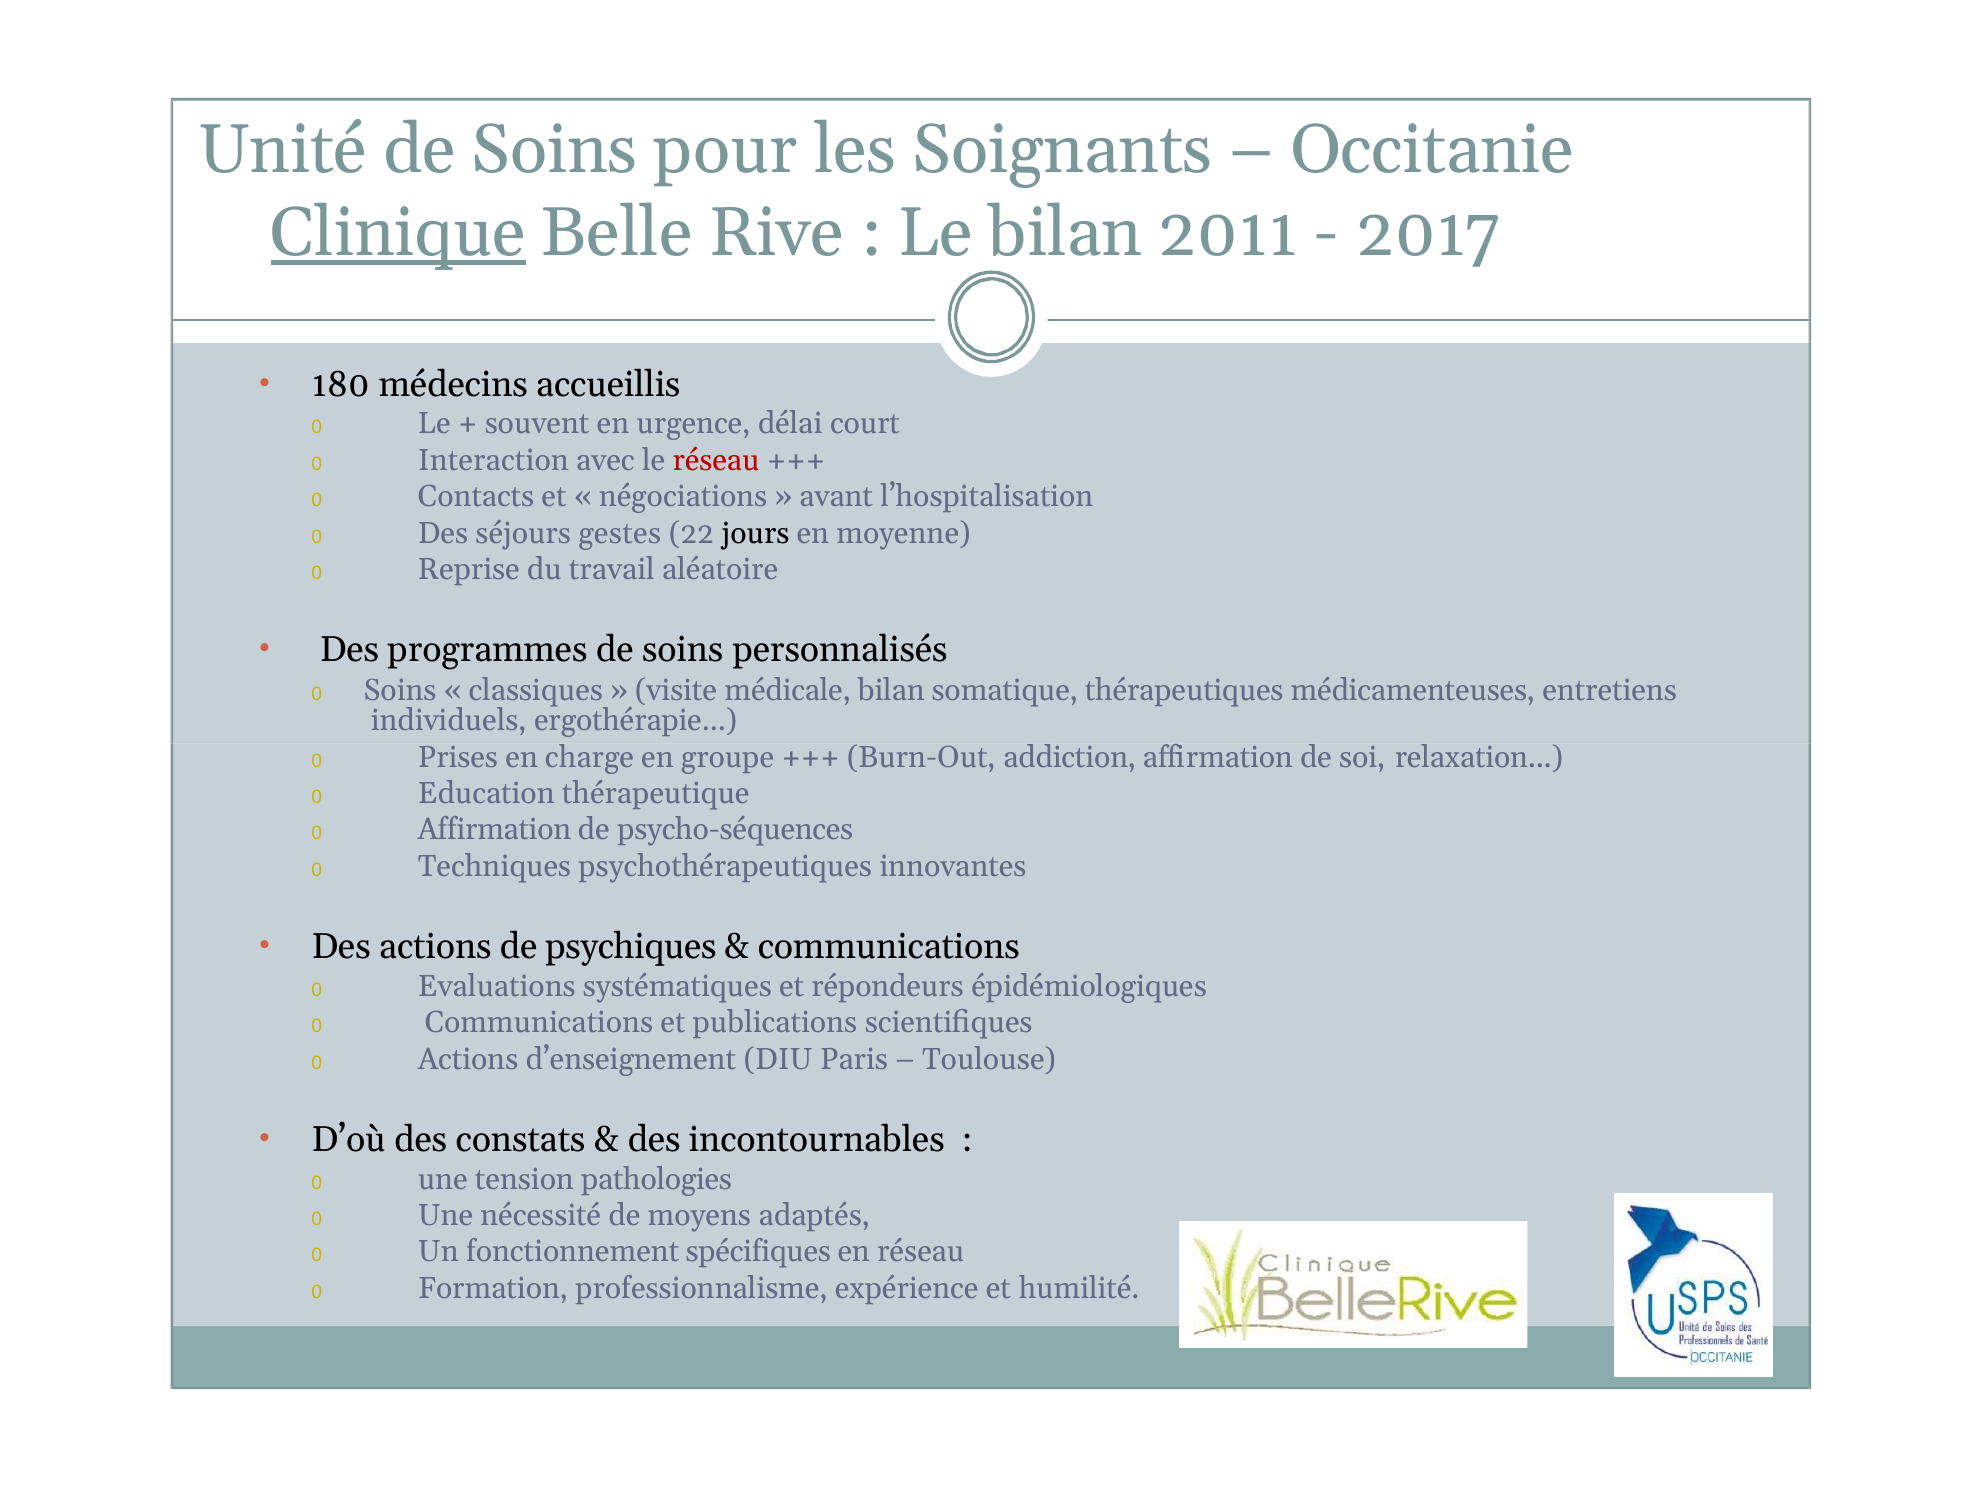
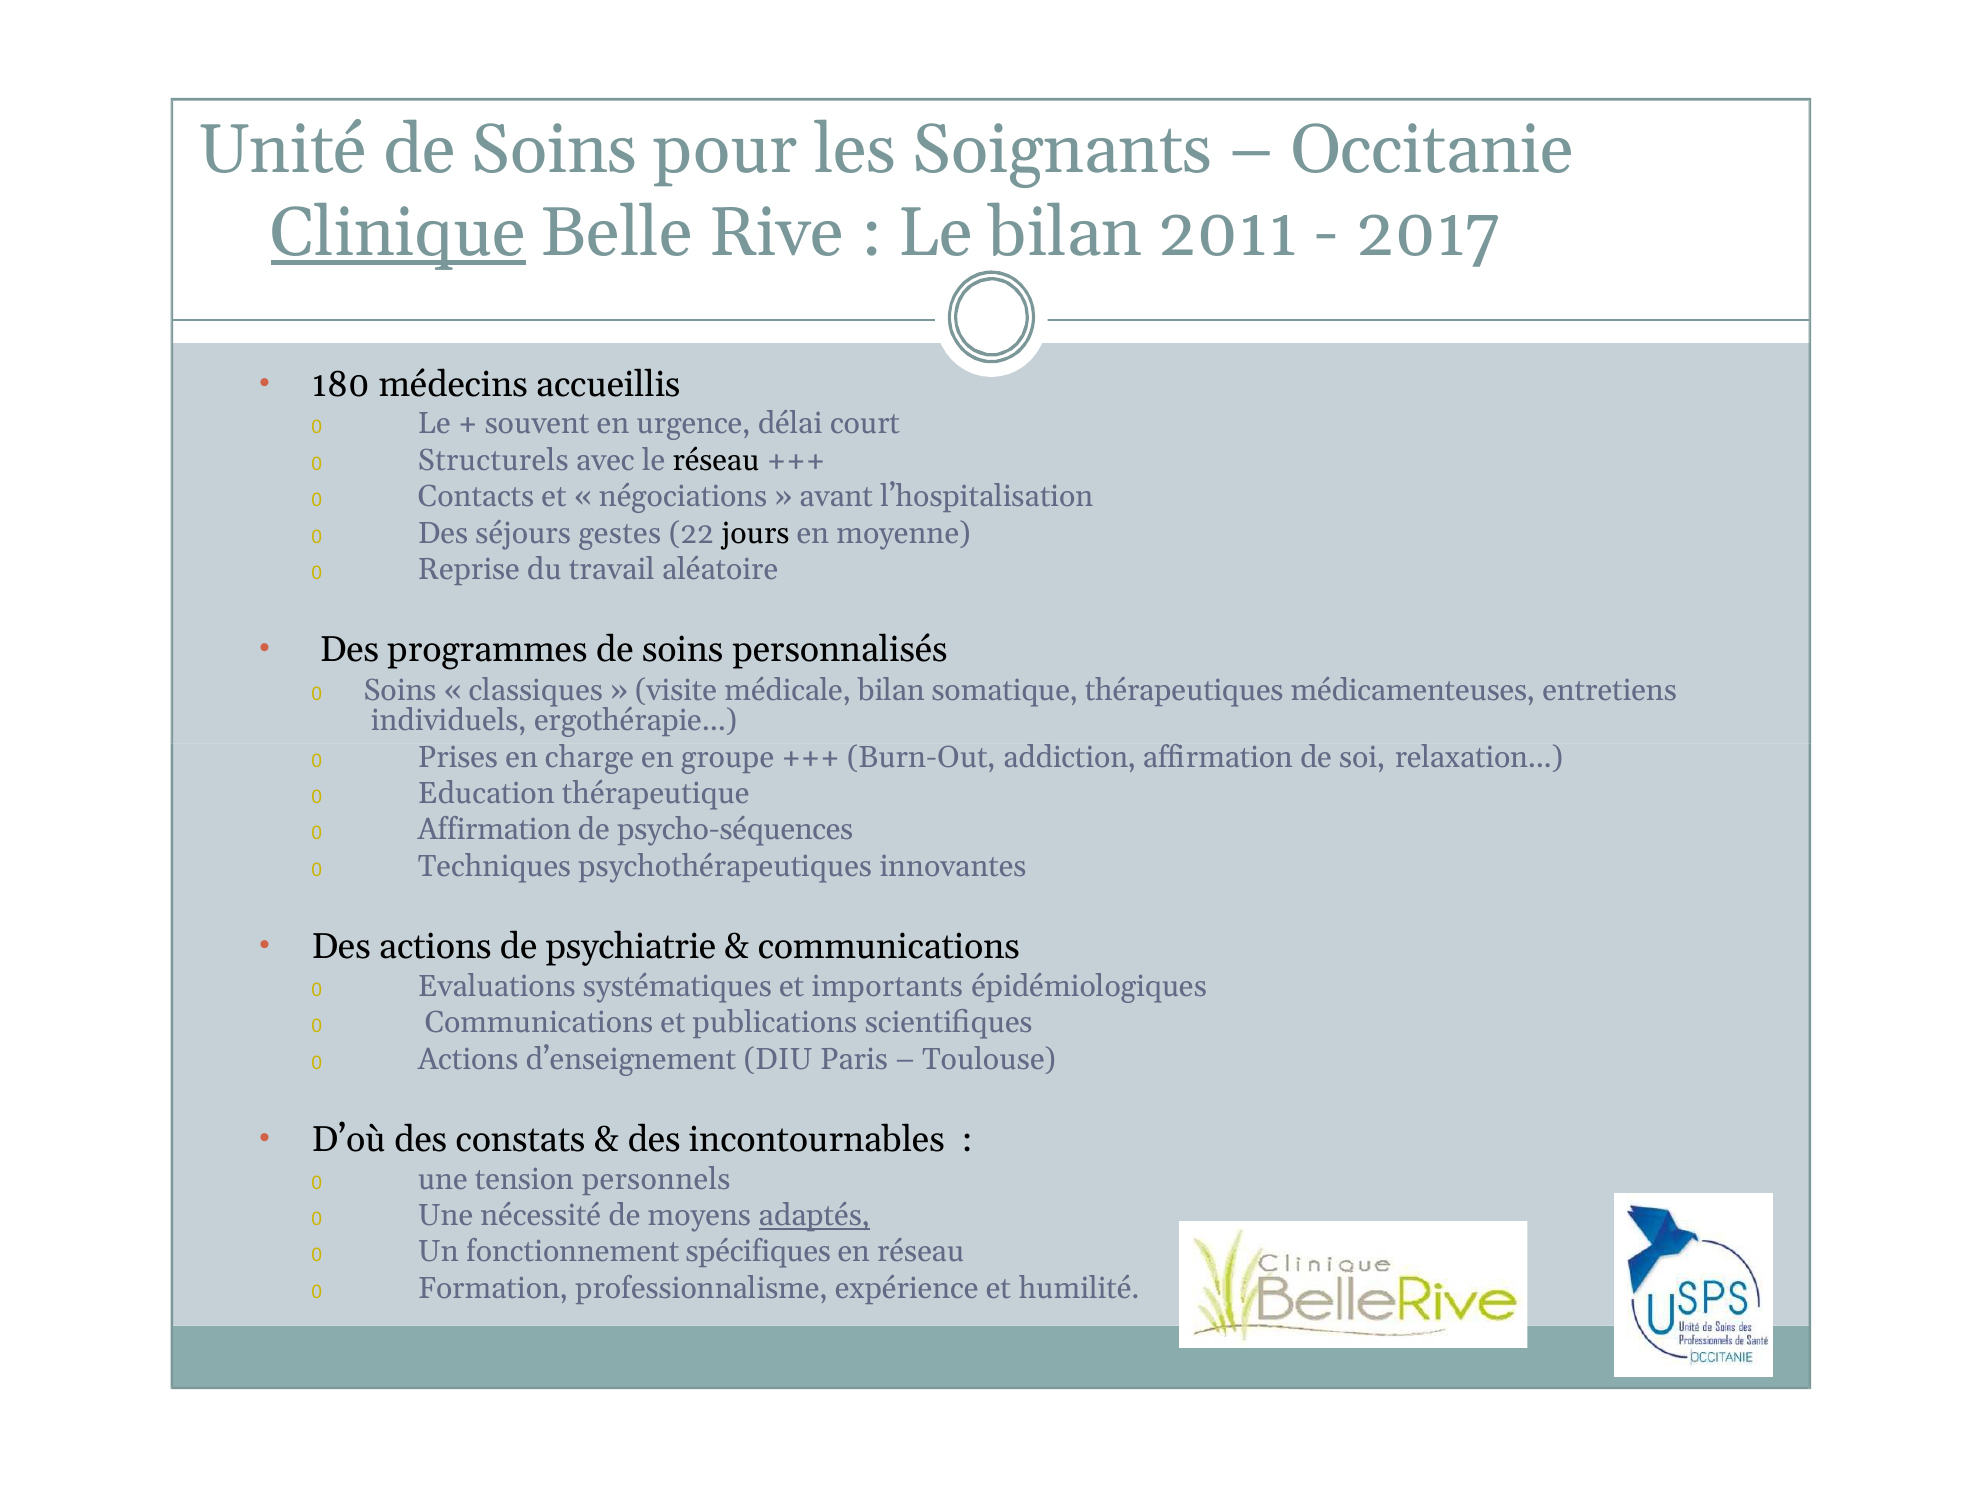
Interaction: Interaction -> Structurels (493, 460)
réseau colour: red -> black (716, 460)
psychiques: psychiques -> psychiatrie (631, 947)
répondeurs: répondeurs -> importants (887, 987)
pathologies: pathologies -> personnels (656, 1179)
adaptés underline: none -> present (814, 1216)
